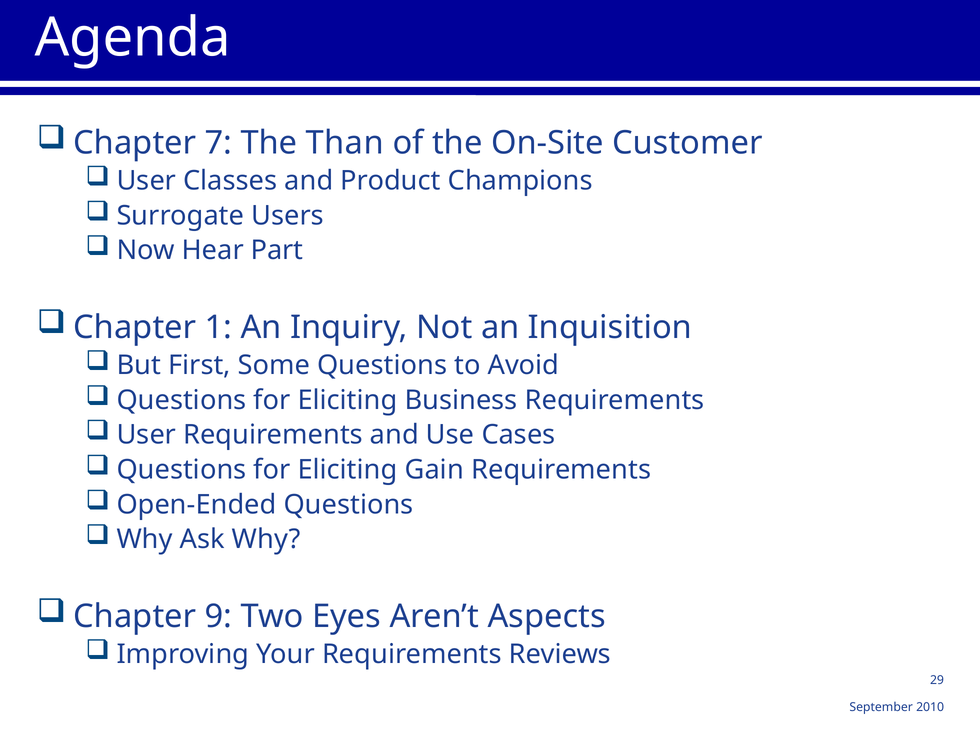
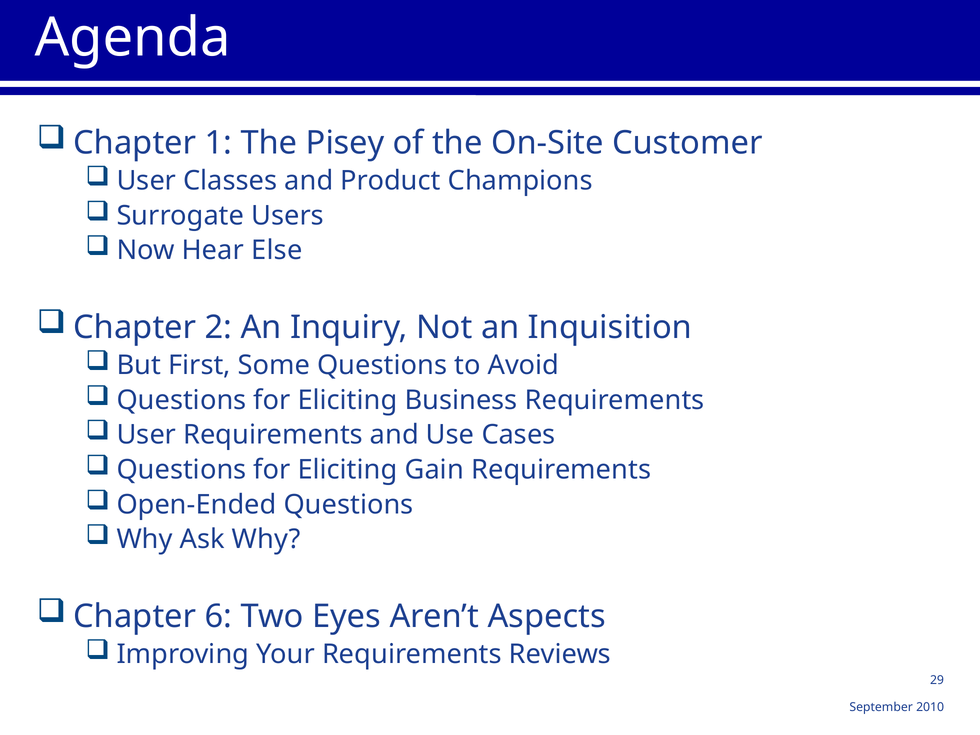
7: 7 -> 1 (218, 143)
Than: Than -> Pisey (345, 143)
Part: Part -> Else (277, 250)
1: 1 -> 2 (218, 327)
9: 9 -> 6 (218, 616)
